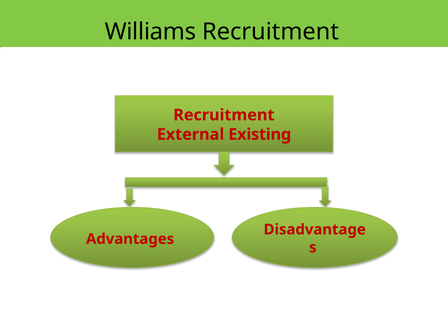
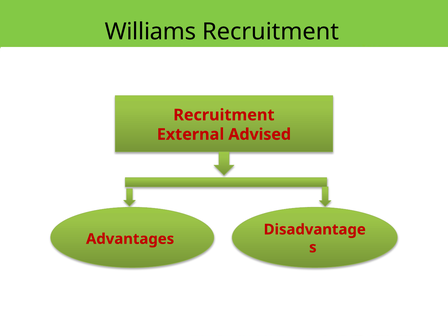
Existing: Existing -> Advised (260, 134)
